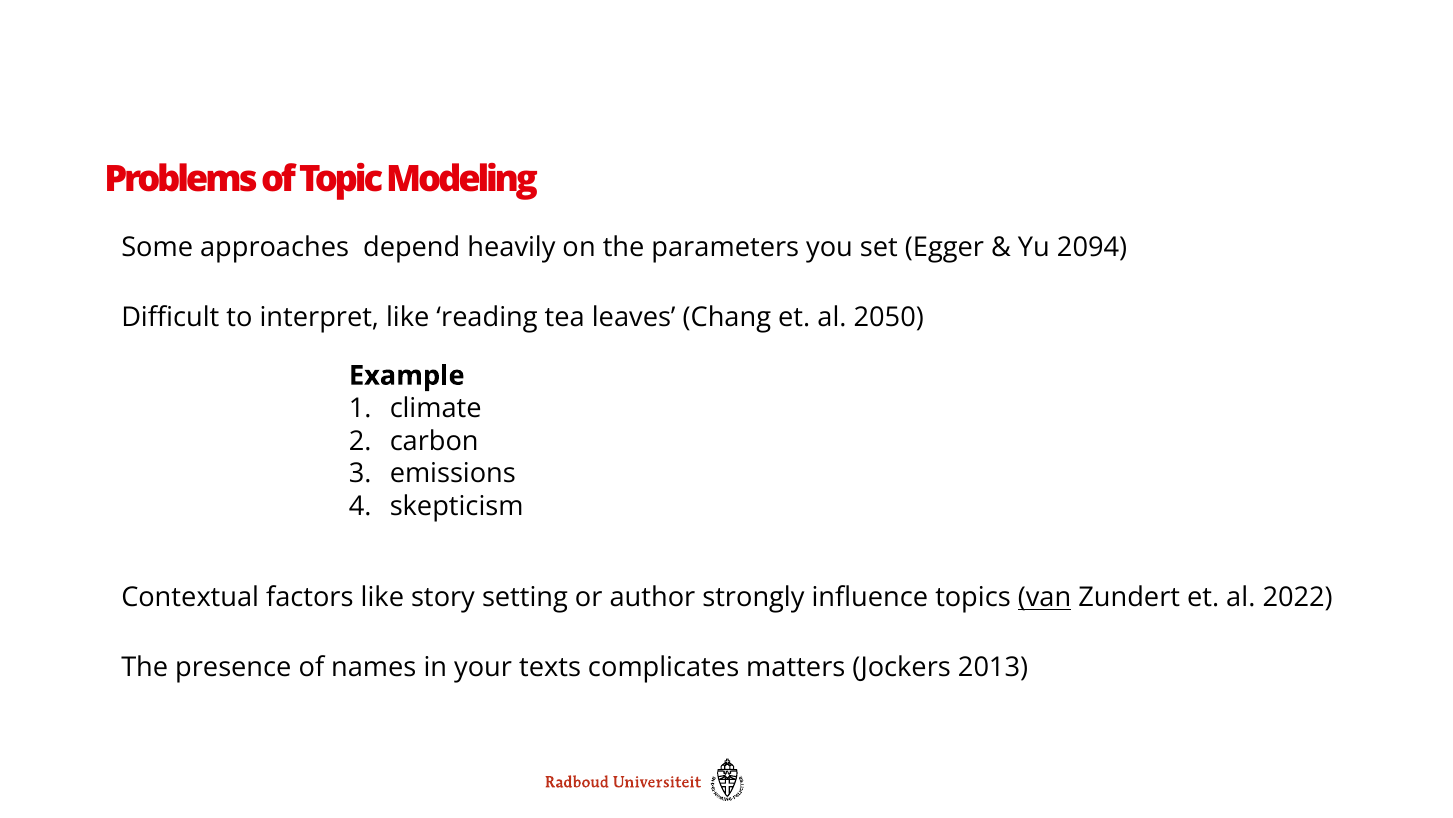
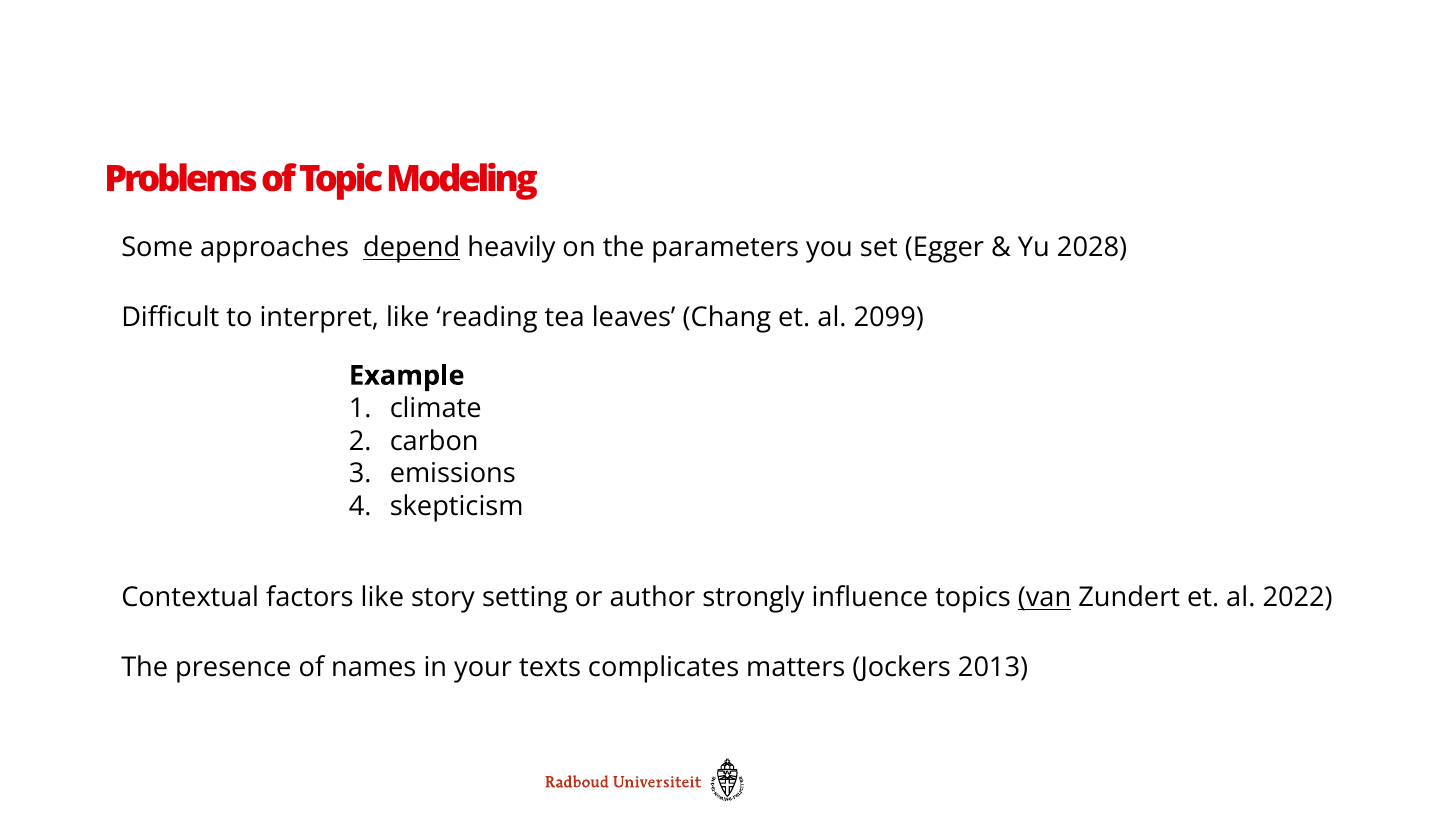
depend underline: none -> present (412, 248)
2094: 2094 -> 2028 (1092, 248)
2050: 2050 -> 2099 (889, 318)
